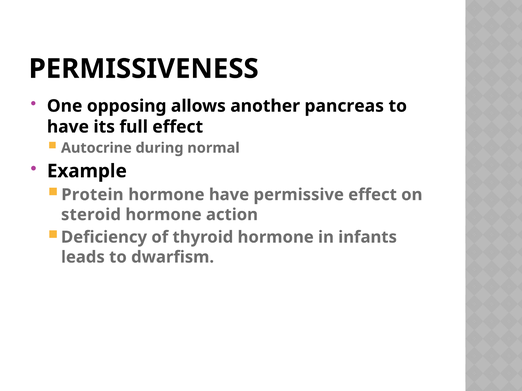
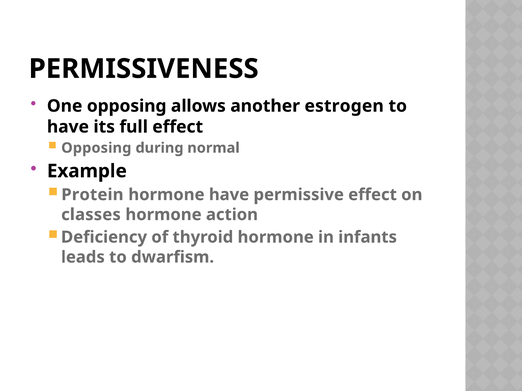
pancreas: pancreas -> estrogen (344, 106)
Autocrine: Autocrine -> Opposing (96, 148)
steroid: steroid -> classes (91, 215)
